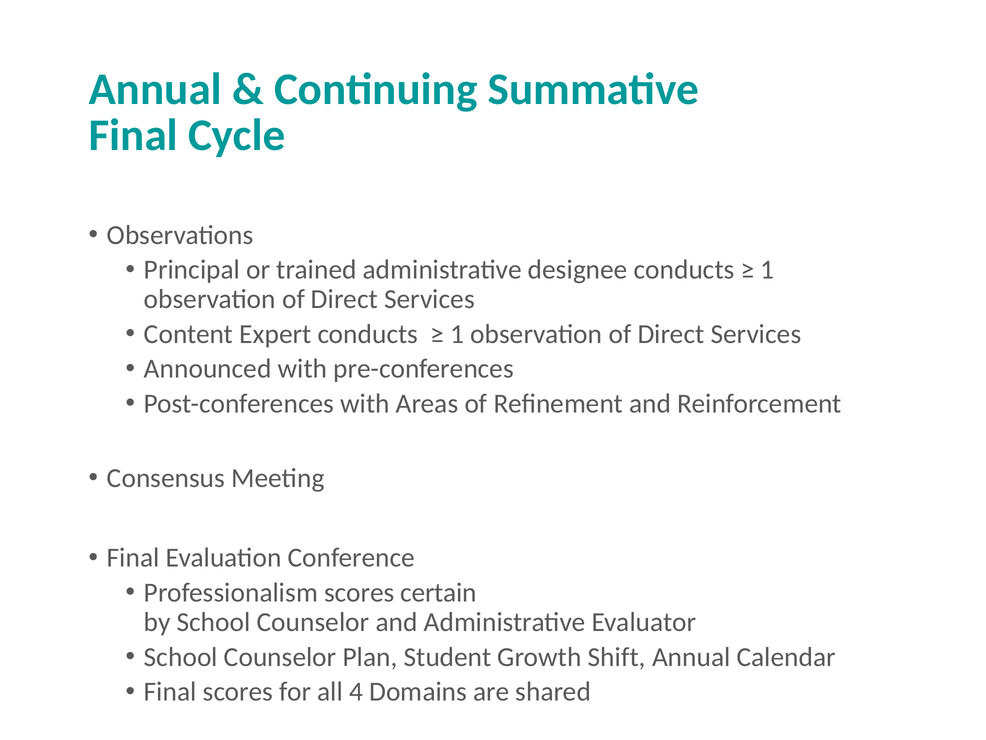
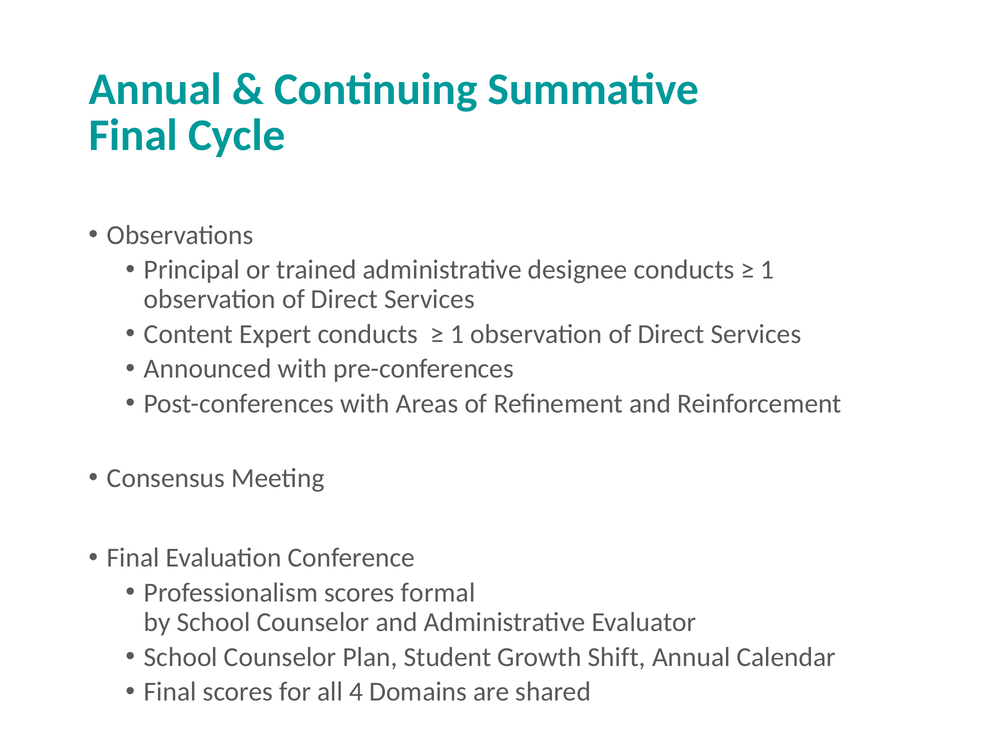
certain: certain -> formal (438, 592)
